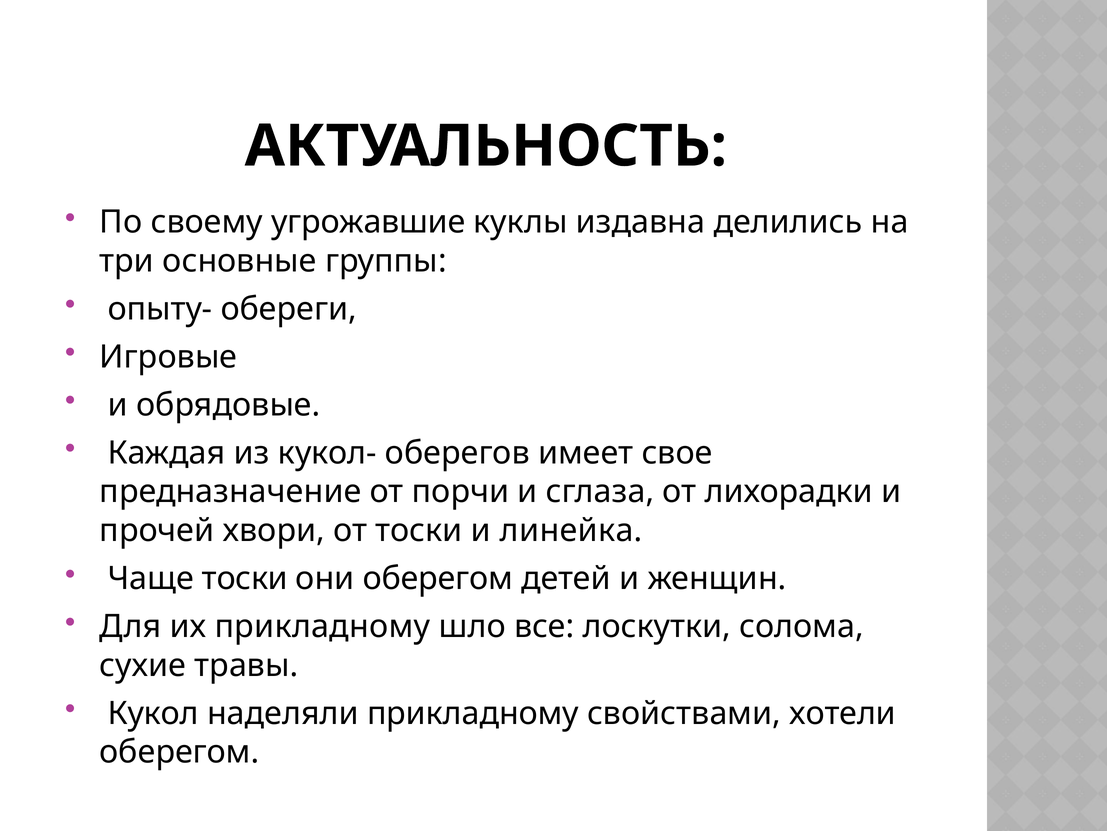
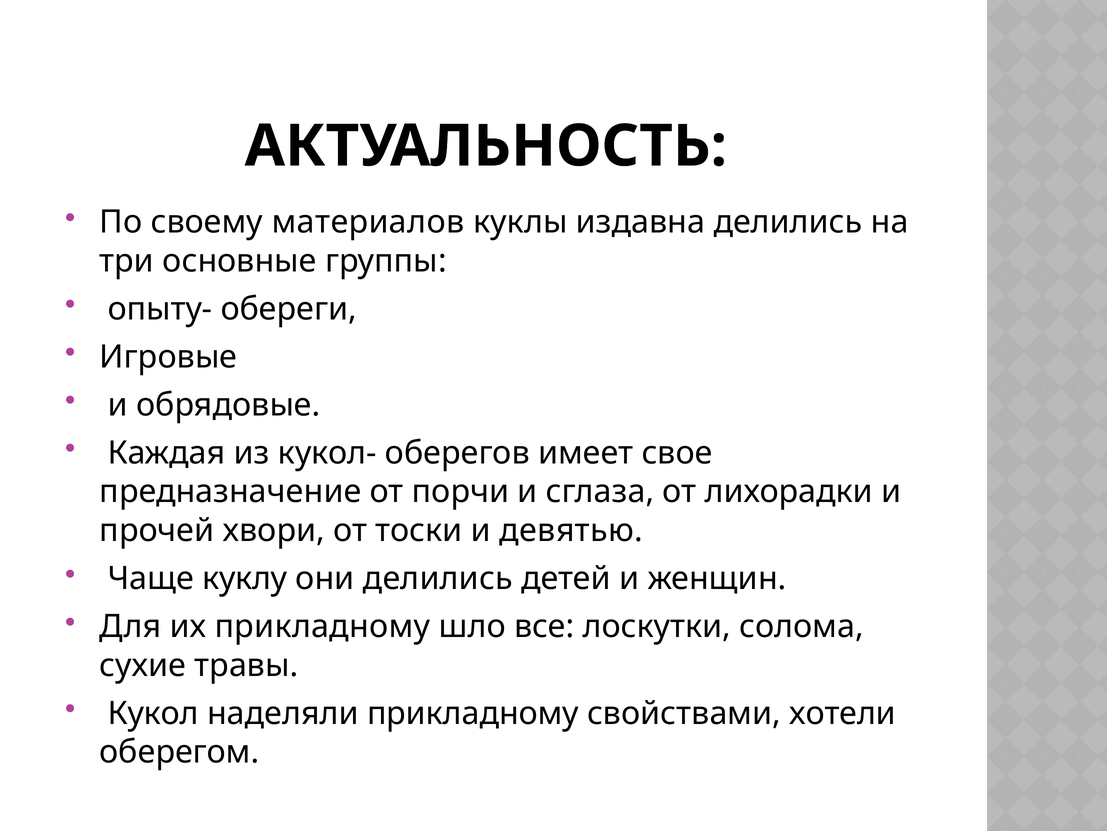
угрожавшие: угрожавшие -> материалов (368, 222)
линейка: линейка -> девятью (571, 530)
Чаще тоски: тоски -> куклу (245, 578)
они оберегом: оберегом -> делились (438, 578)
